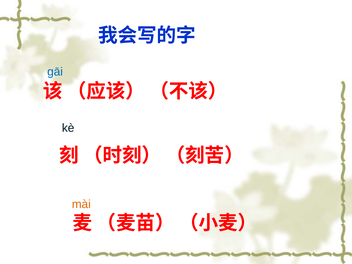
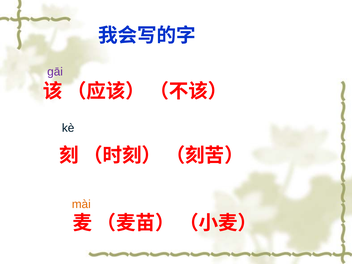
gāi colour: blue -> purple (55, 72)
